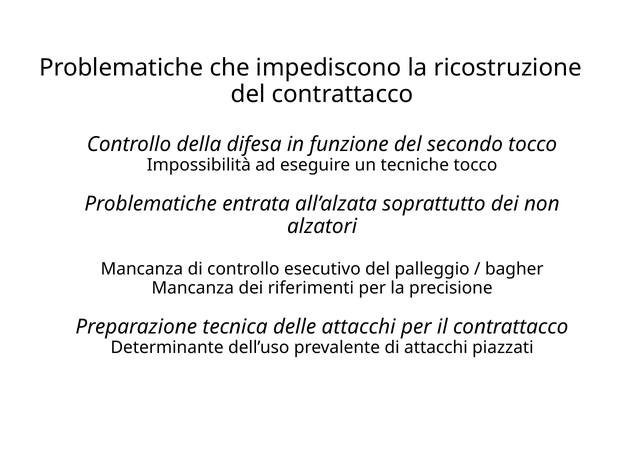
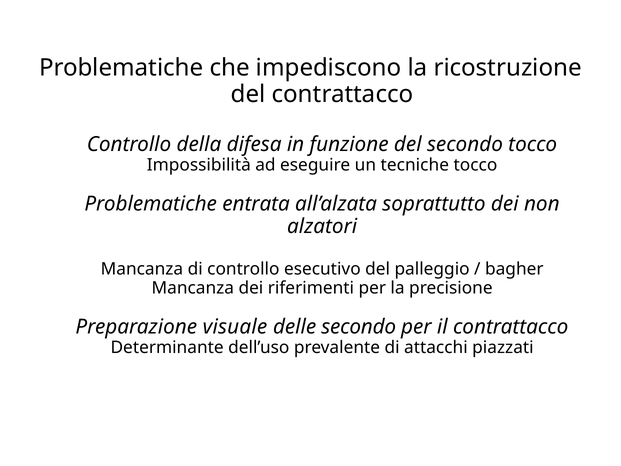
tecnica: tecnica -> visuale (235, 327)
delle attacchi: attacchi -> secondo (359, 327)
